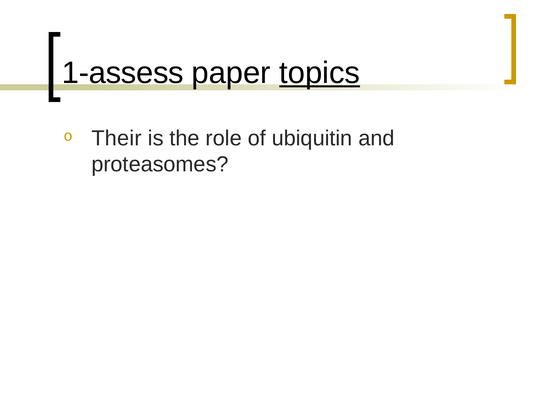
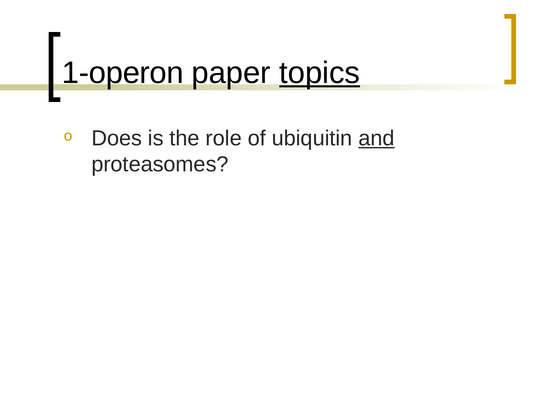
1-assess: 1-assess -> 1-operon (123, 73)
Their: Their -> Does (117, 138)
and underline: none -> present (376, 138)
